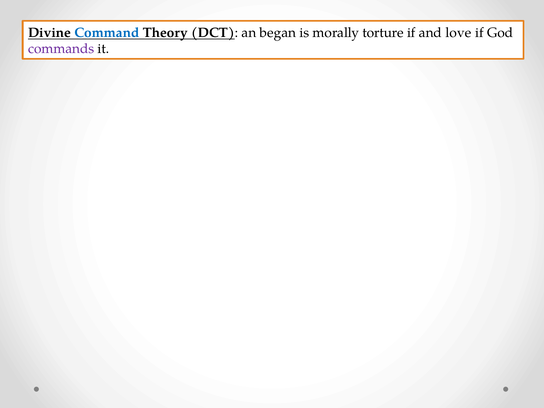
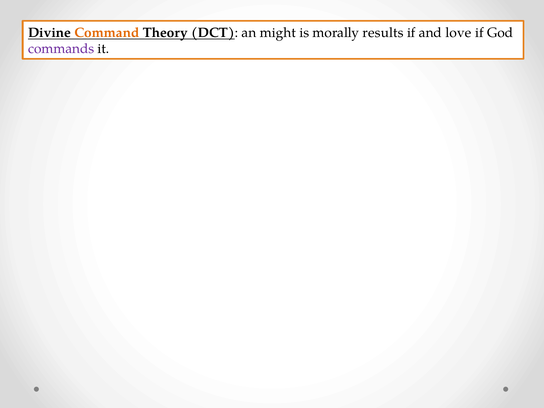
Command colour: blue -> orange (107, 33)
began: began -> might (278, 33)
torture: torture -> results (383, 33)
